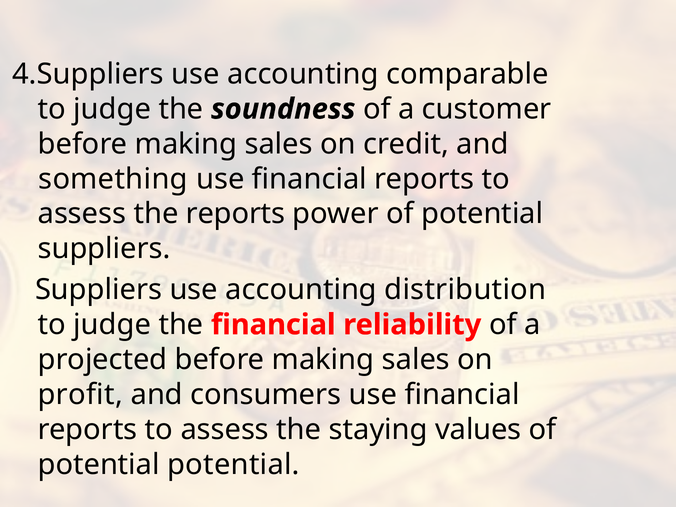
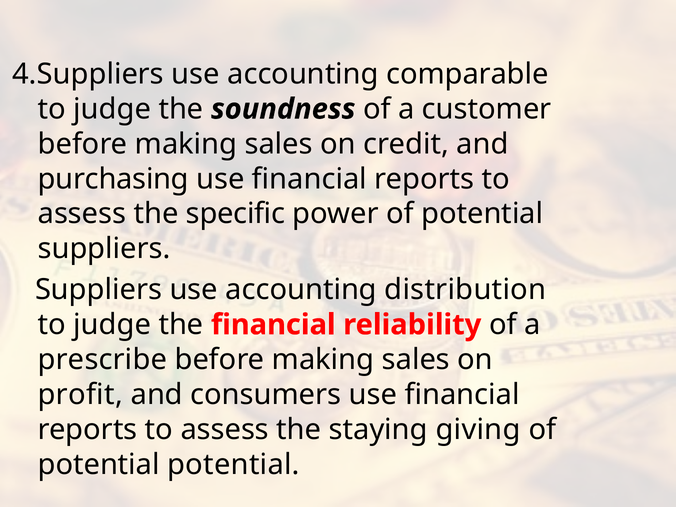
something: something -> purchasing (113, 179)
the reports: reports -> specific (236, 214)
projected: projected -> prescribe (102, 360)
values: values -> giving (478, 430)
